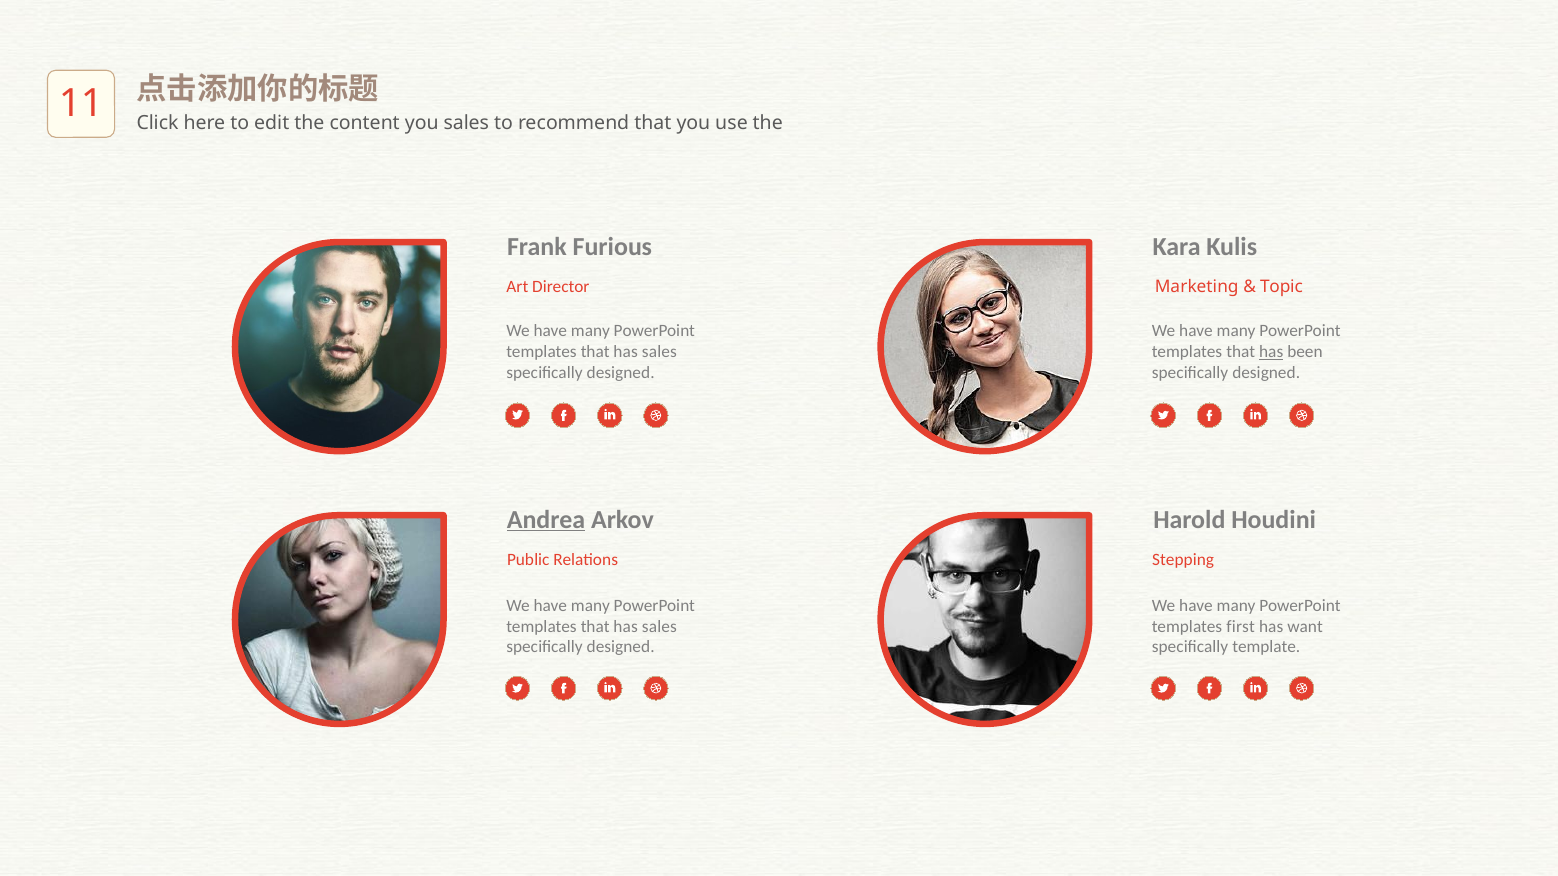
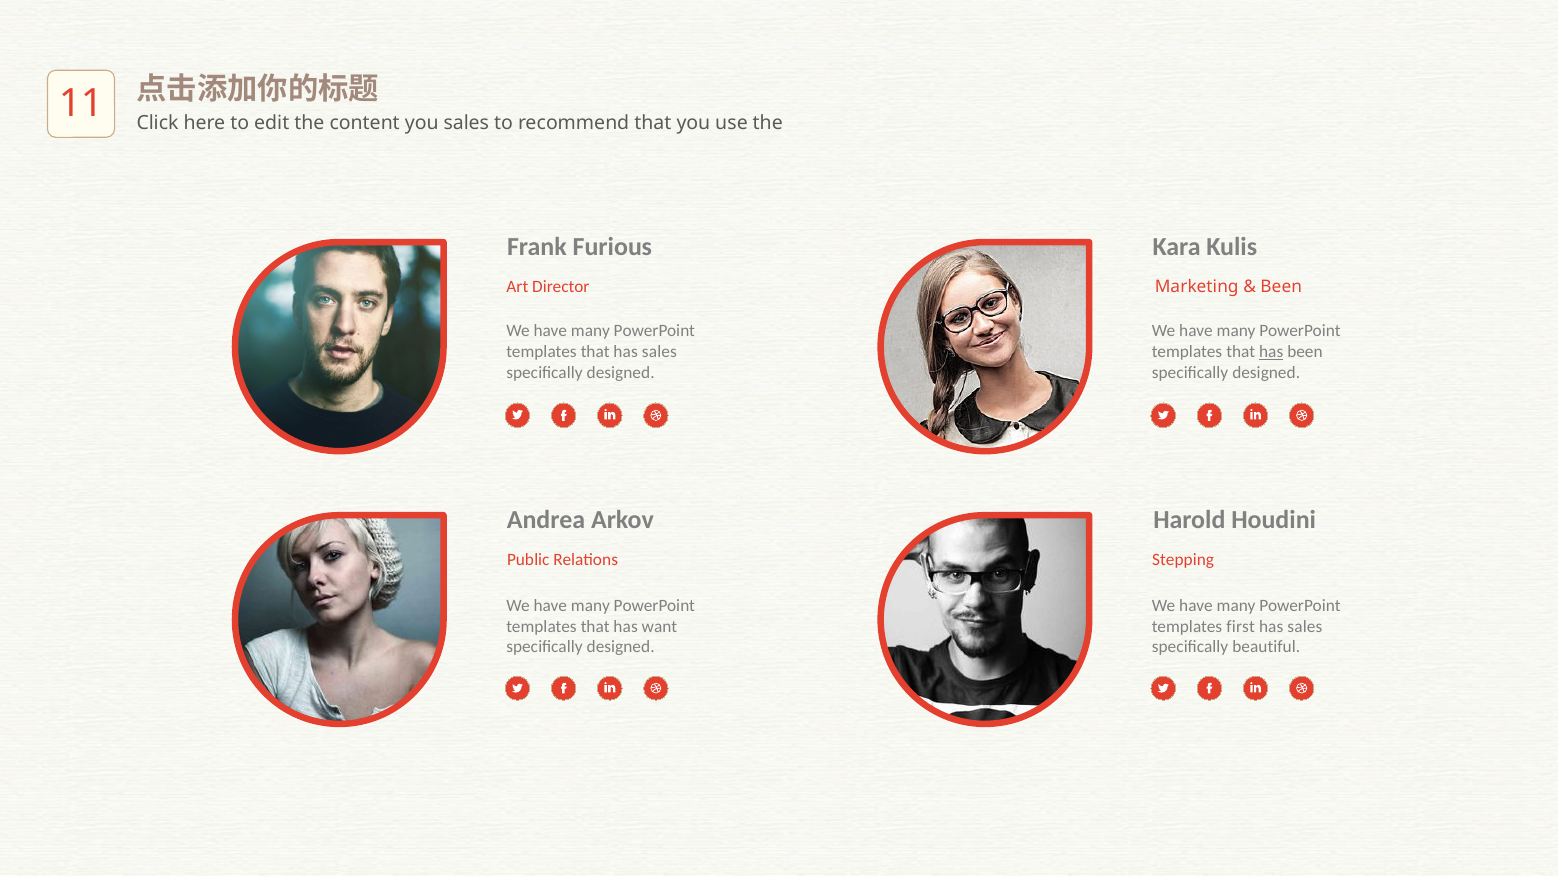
Topic: Topic -> Been (1281, 287)
Andrea underline: present -> none (546, 520)
sales: sales -> want (659, 627)
want: want -> sales (1305, 627)
template: template -> beautiful (1266, 647)
